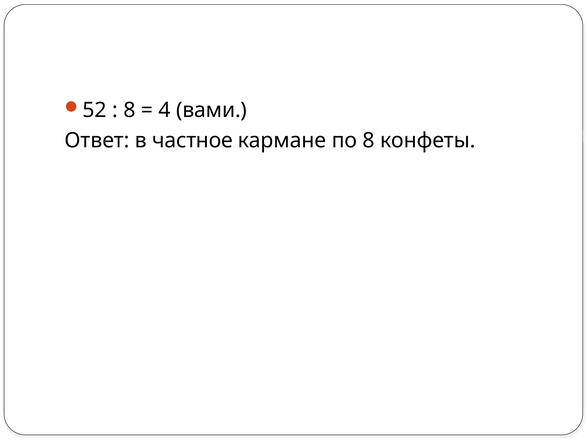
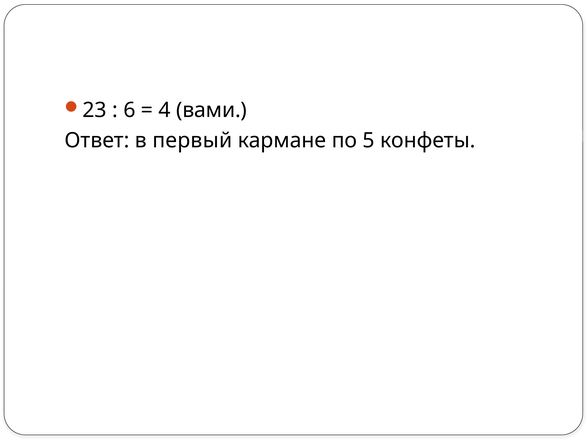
52: 52 -> 23 (95, 110)
8: 8 -> 6 (129, 110)
частное: частное -> первый (192, 140)
по 8: 8 -> 5 (369, 140)
